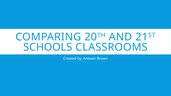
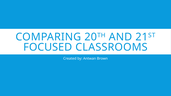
SCHOOLS: SCHOOLS -> FOCUSED (48, 47)
